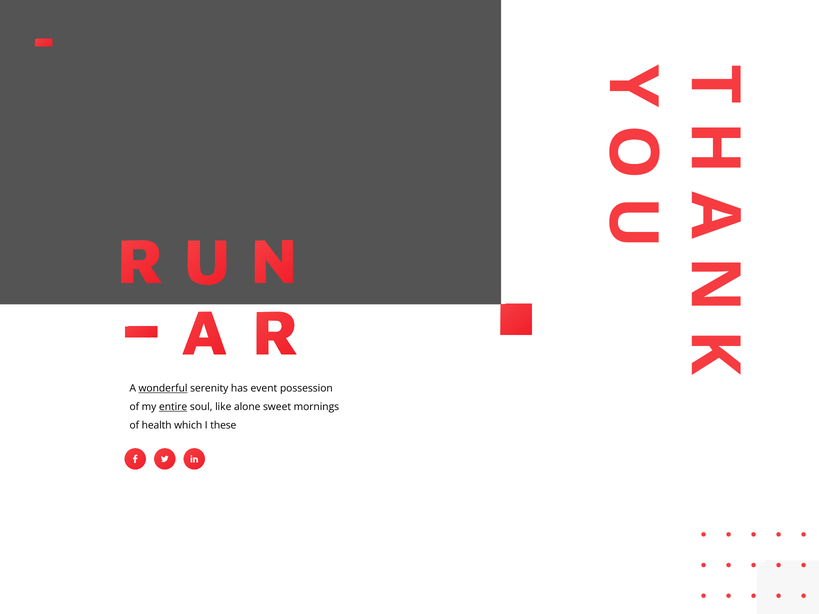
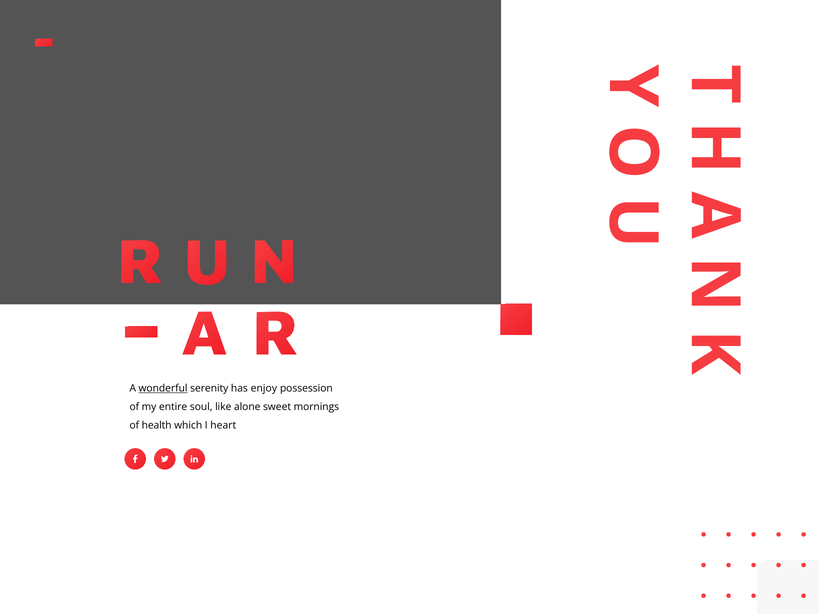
event: event -> enjoy (264, 389)
entire underline: present -> none (173, 407)
these: these -> heart (223, 426)
